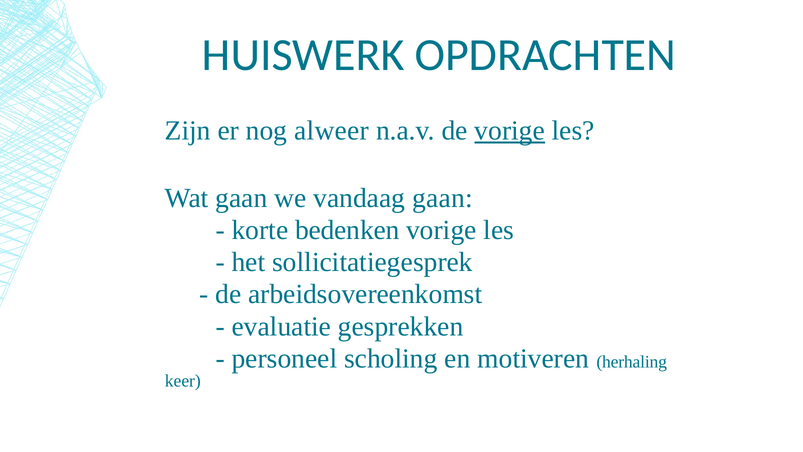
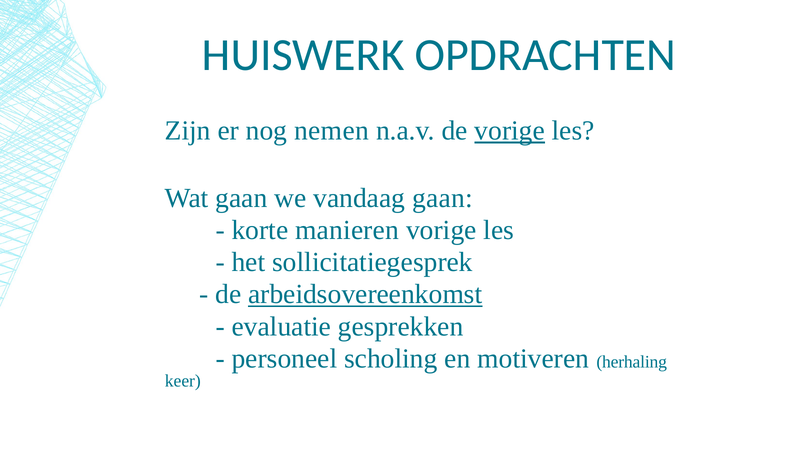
alweer: alweer -> nemen (332, 131)
bedenken: bedenken -> manieren (347, 230)
arbeidsovereenkomst underline: none -> present (365, 294)
